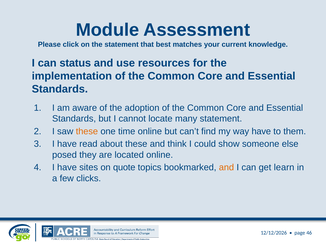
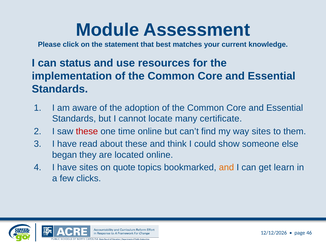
many statement: statement -> certificate (221, 119)
these colour: orange -> red (87, 132)
way have: have -> sites (261, 132)
posed: posed -> began (65, 155)
